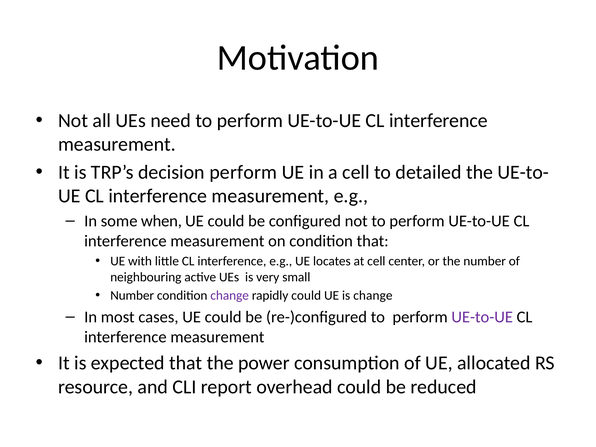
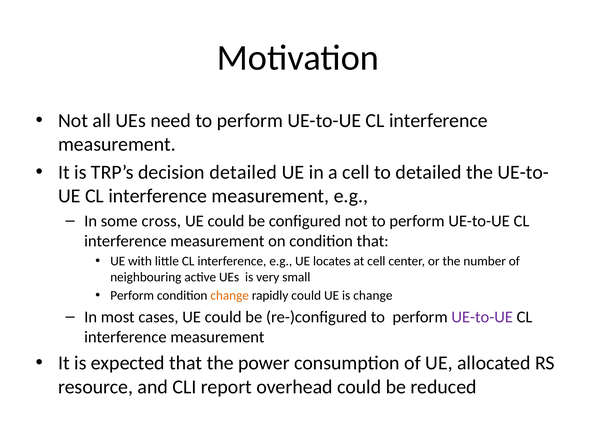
decision perform: perform -> detailed (243, 172)
when: when -> cross (161, 221)
Number: Number -> Perform (132, 296)
change colour: purple -> orange (230, 296)
